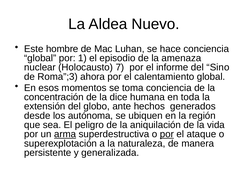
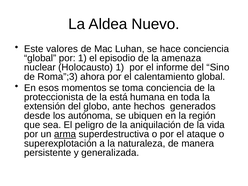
hombre: hombre -> valores (62, 49)
Holocausto 7: 7 -> 1 (120, 67)
concentración: concentración -> proteccionista (54, 97)
dice: dice -> está (119, 97)
por underline: present -> none (167, 134)
